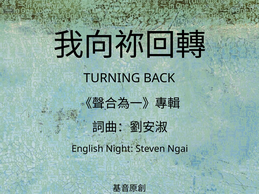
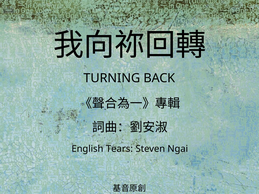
Night: Night -> Tears (119, 149)
